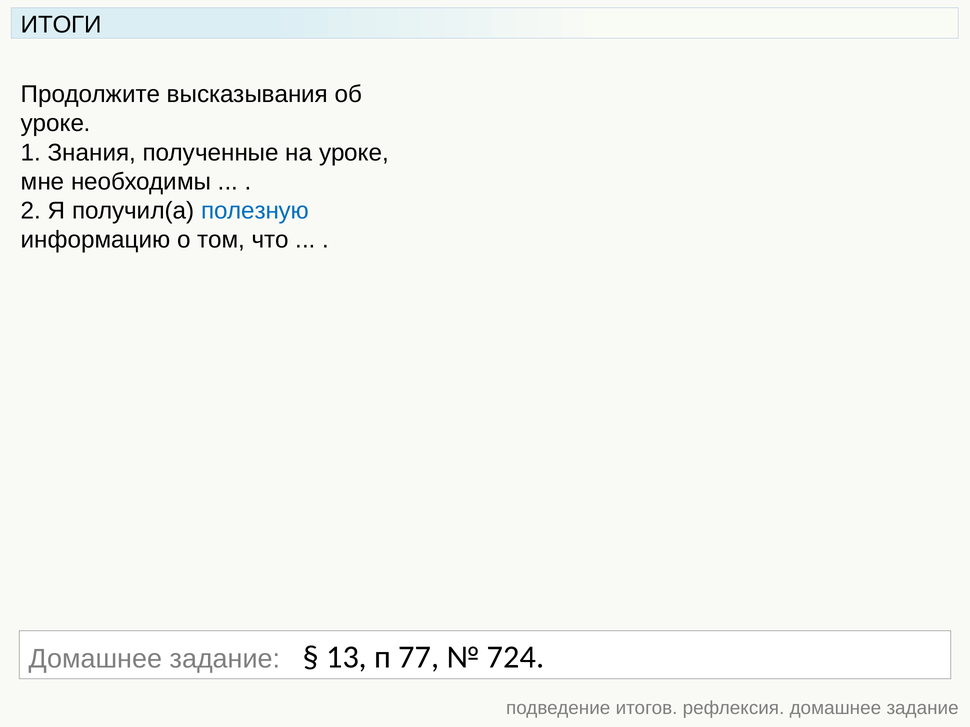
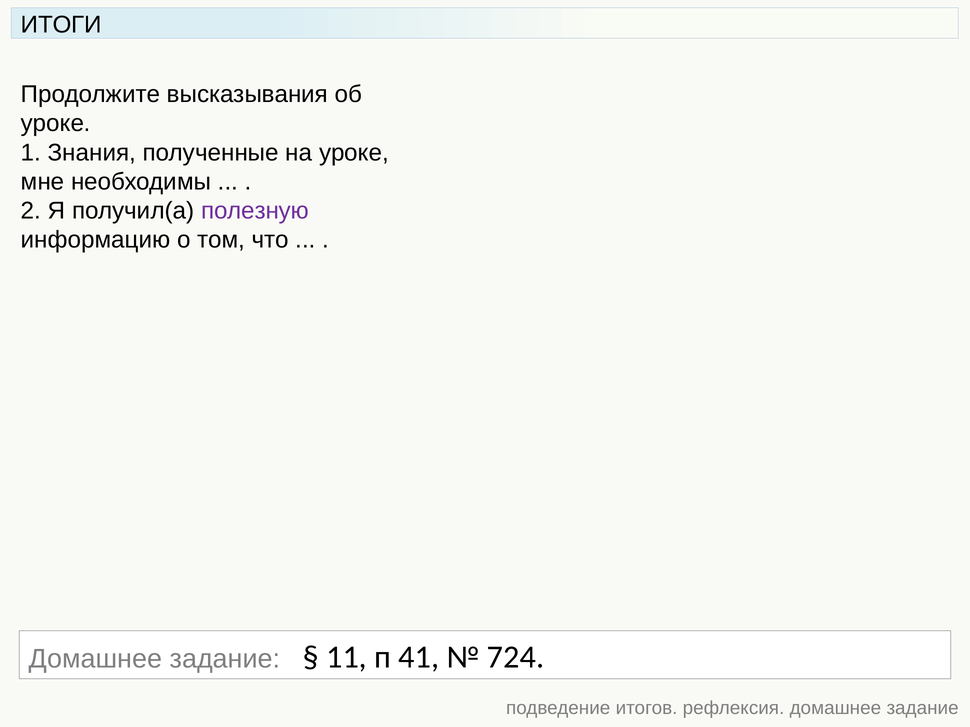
полезную colour: blue -> purple (255, 211)
13: 13 -> 11 (347, 658)
77: 77 -> 41 (419, 658)
